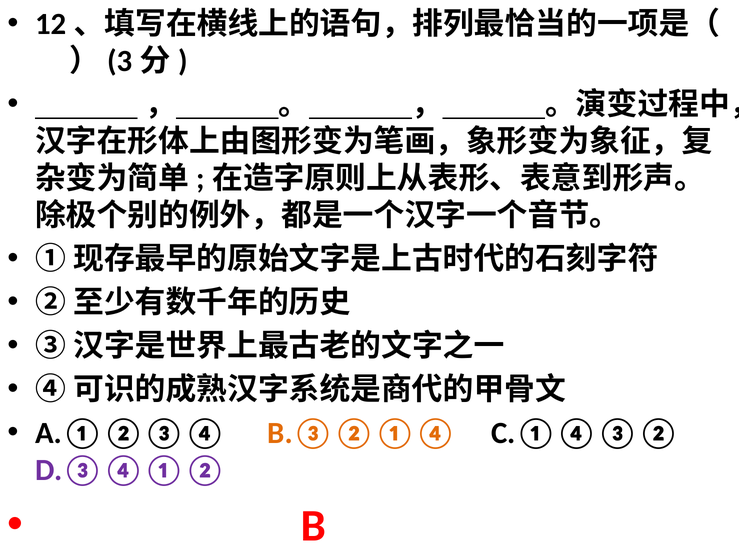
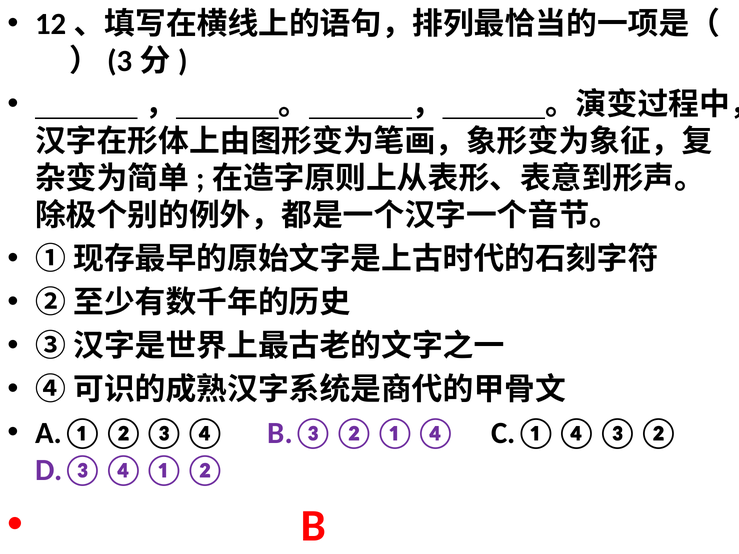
B.③②①④ colour: orange -> purple (362, 433)
